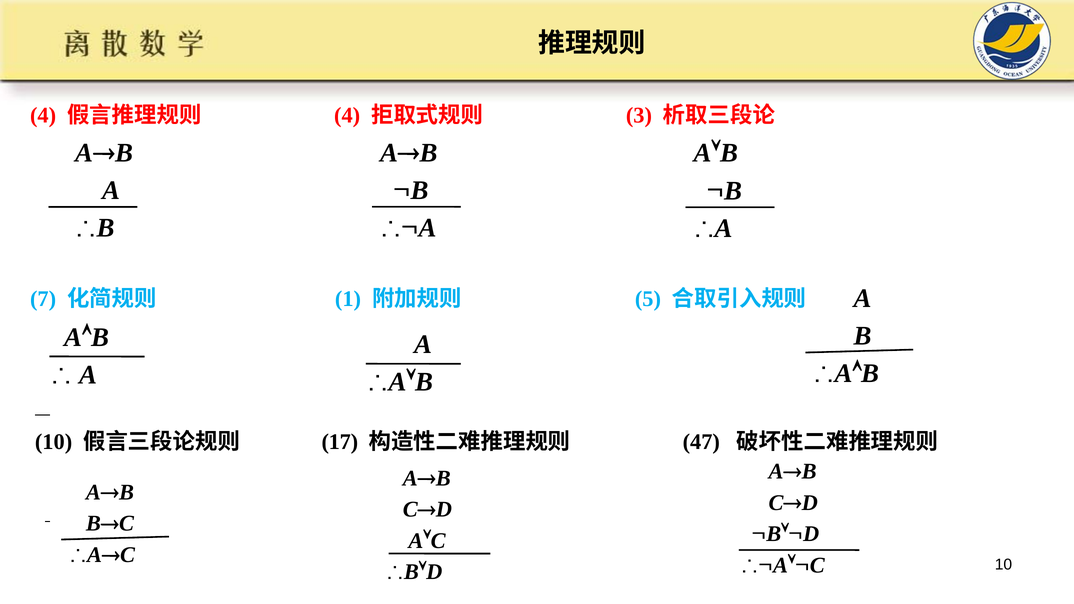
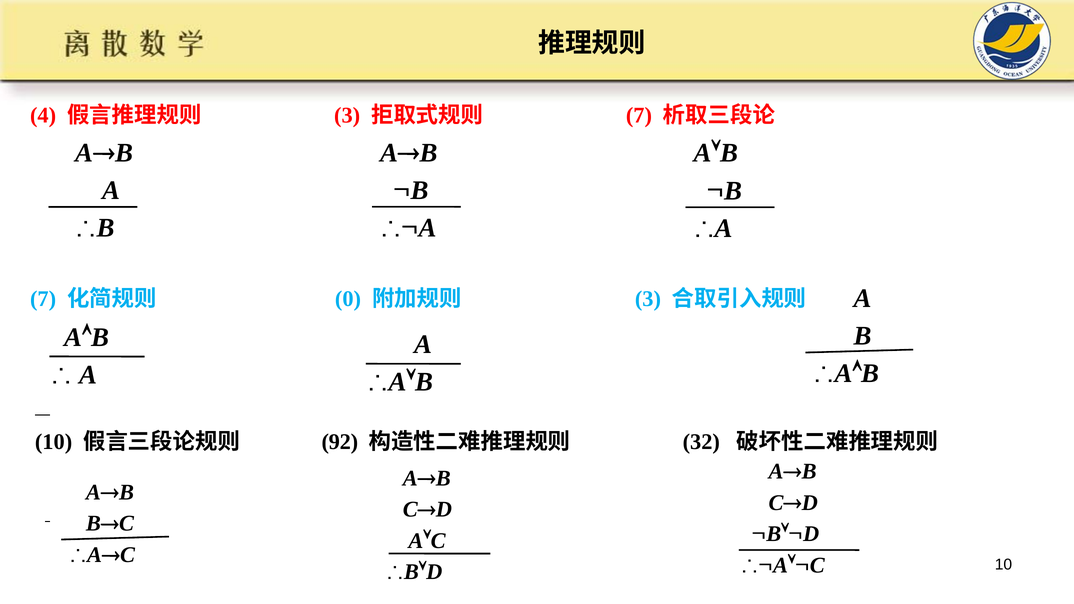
4: 4 -> 3 (347, 115)
3: 3 -> 7 (639, 115)
1: 1 -> 0 (348, 299)
5: 5 -> 3 (648, 299)
17: 17 -> 92 (340, 442)
47: 47 -> 32 (701, 442)
